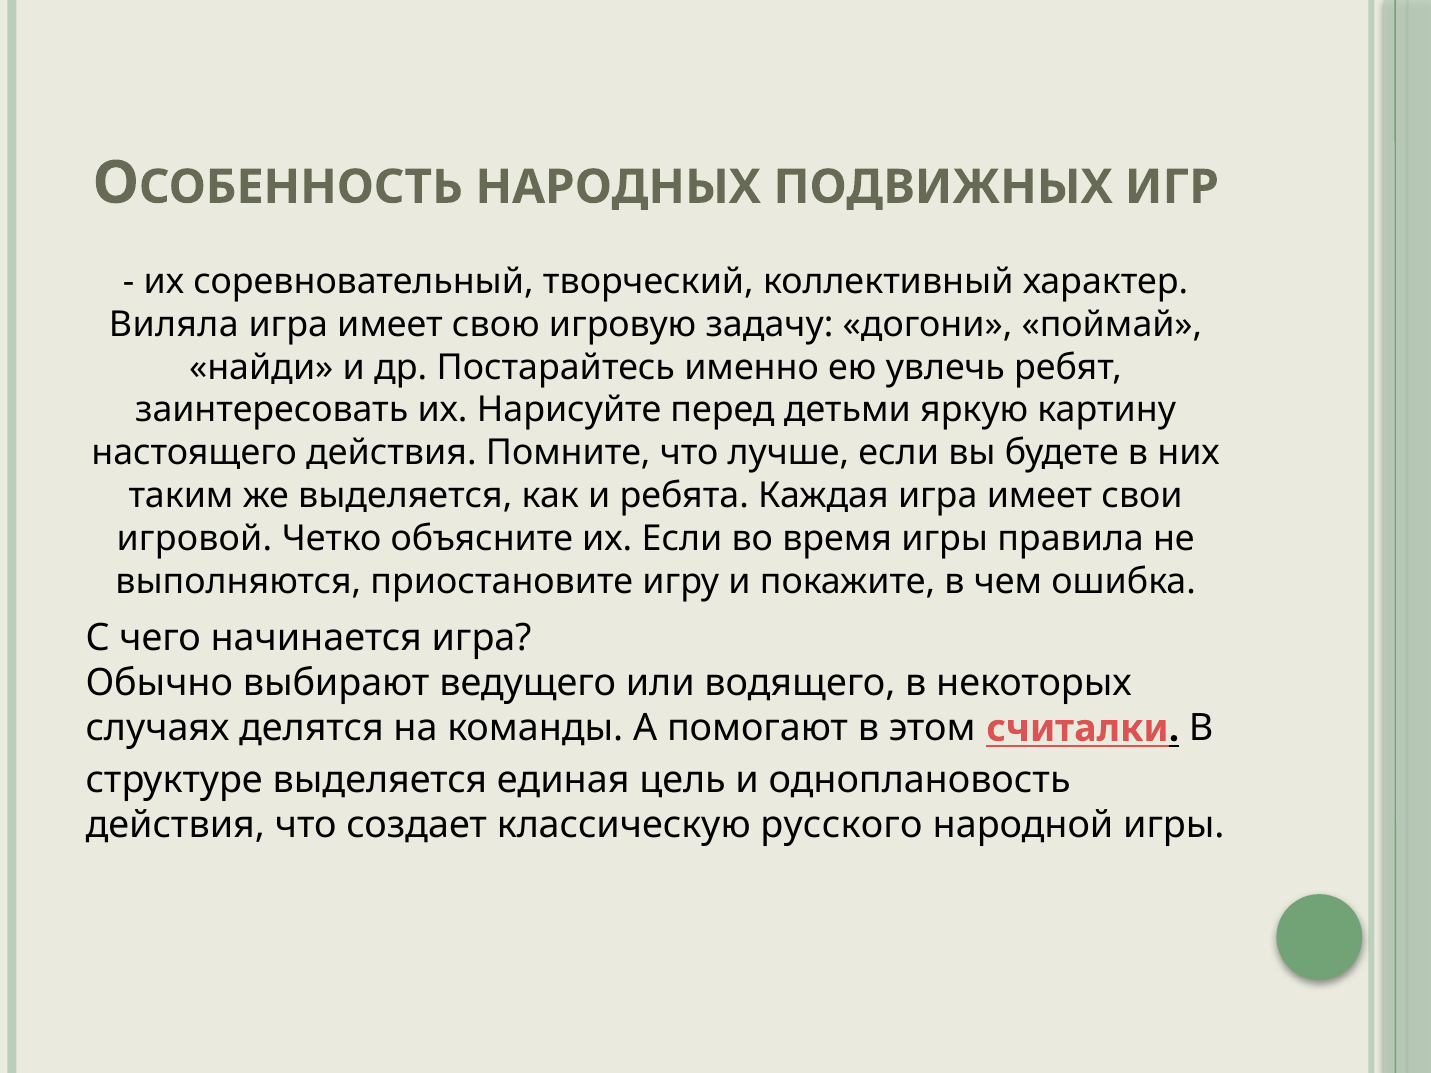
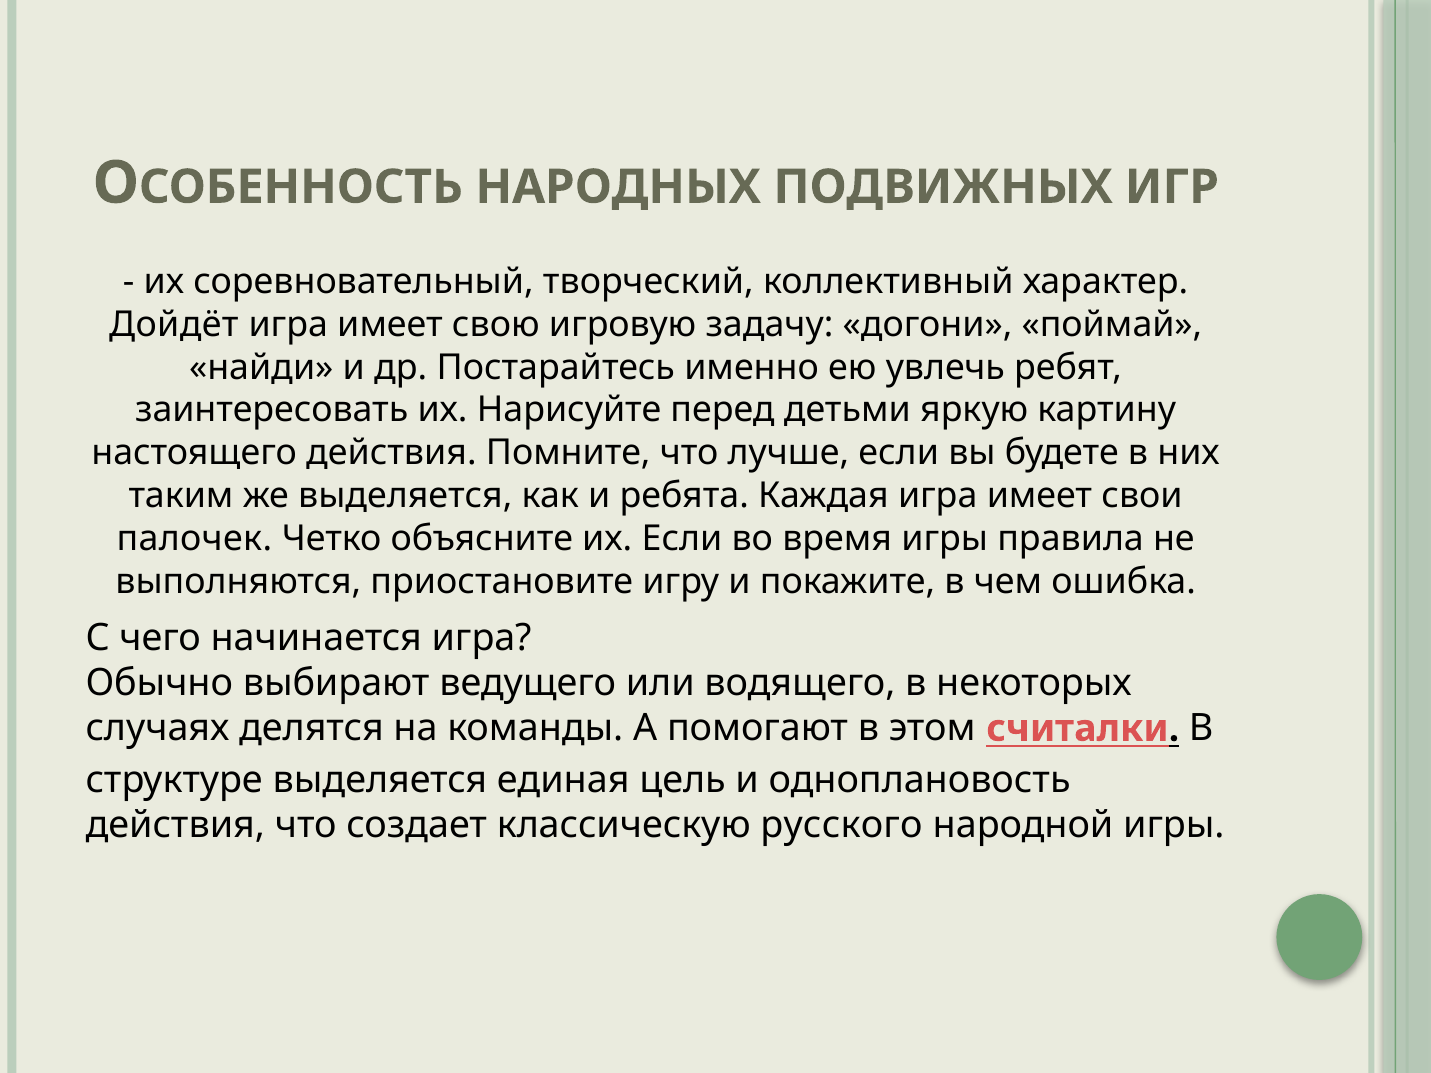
Виляла: Виляла -> Дойдёт (174, 324)
игровой: игровой -> палочек (194, 539)
